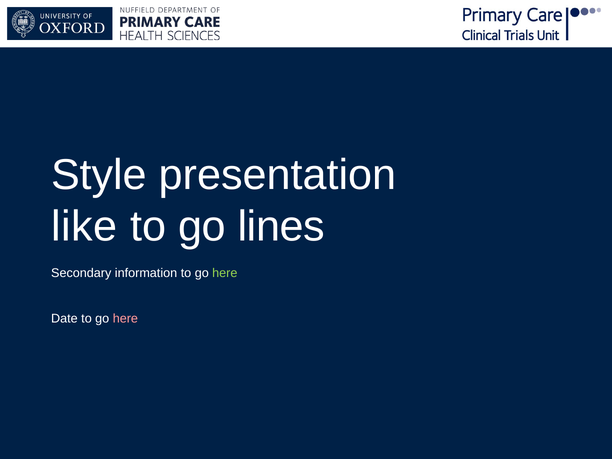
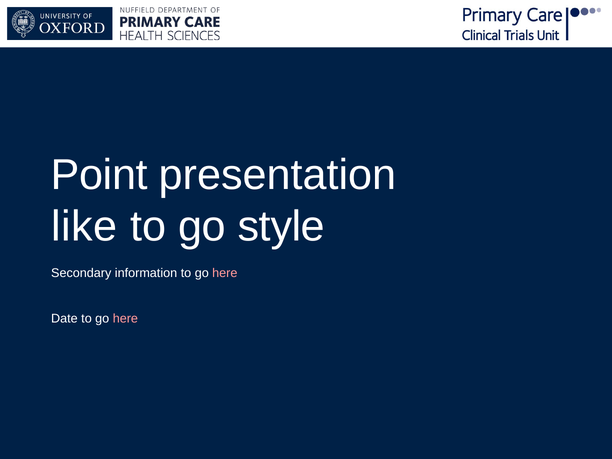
Style: Style -> Point (99, 175)
lines: lines -> style (281, 227)
here colour: light green -> pink (225, 273)
